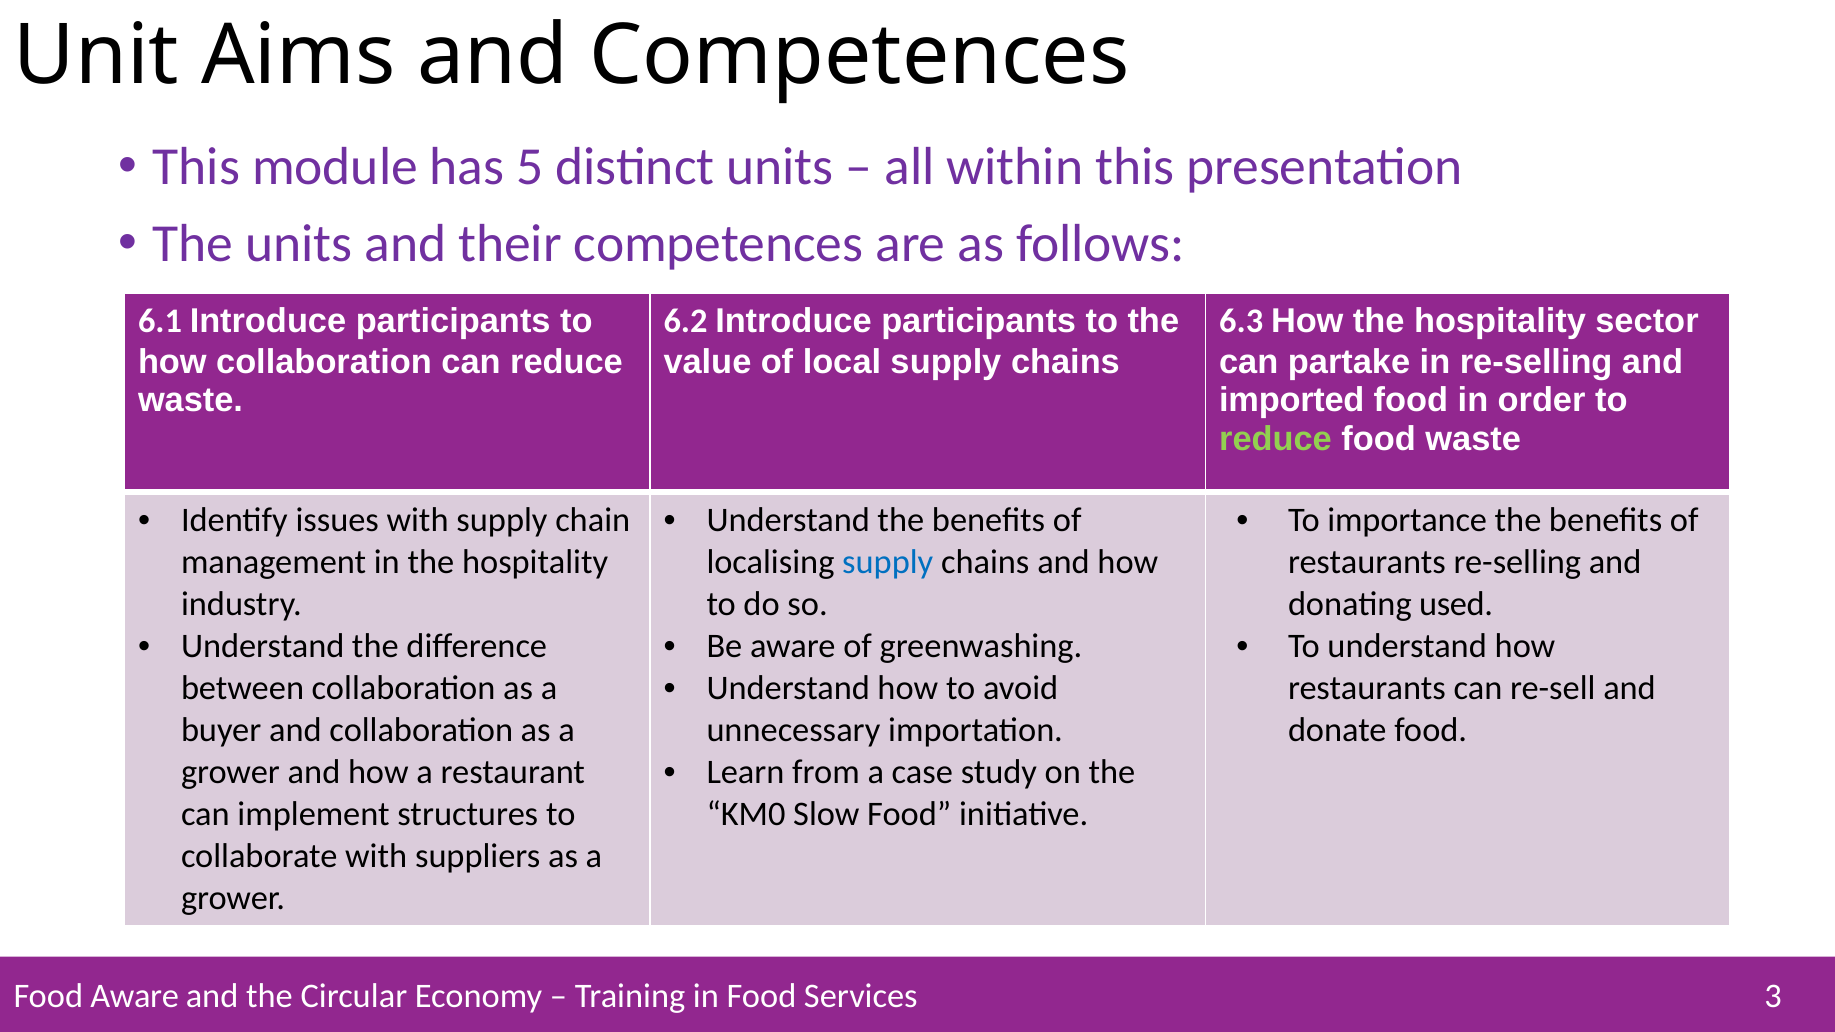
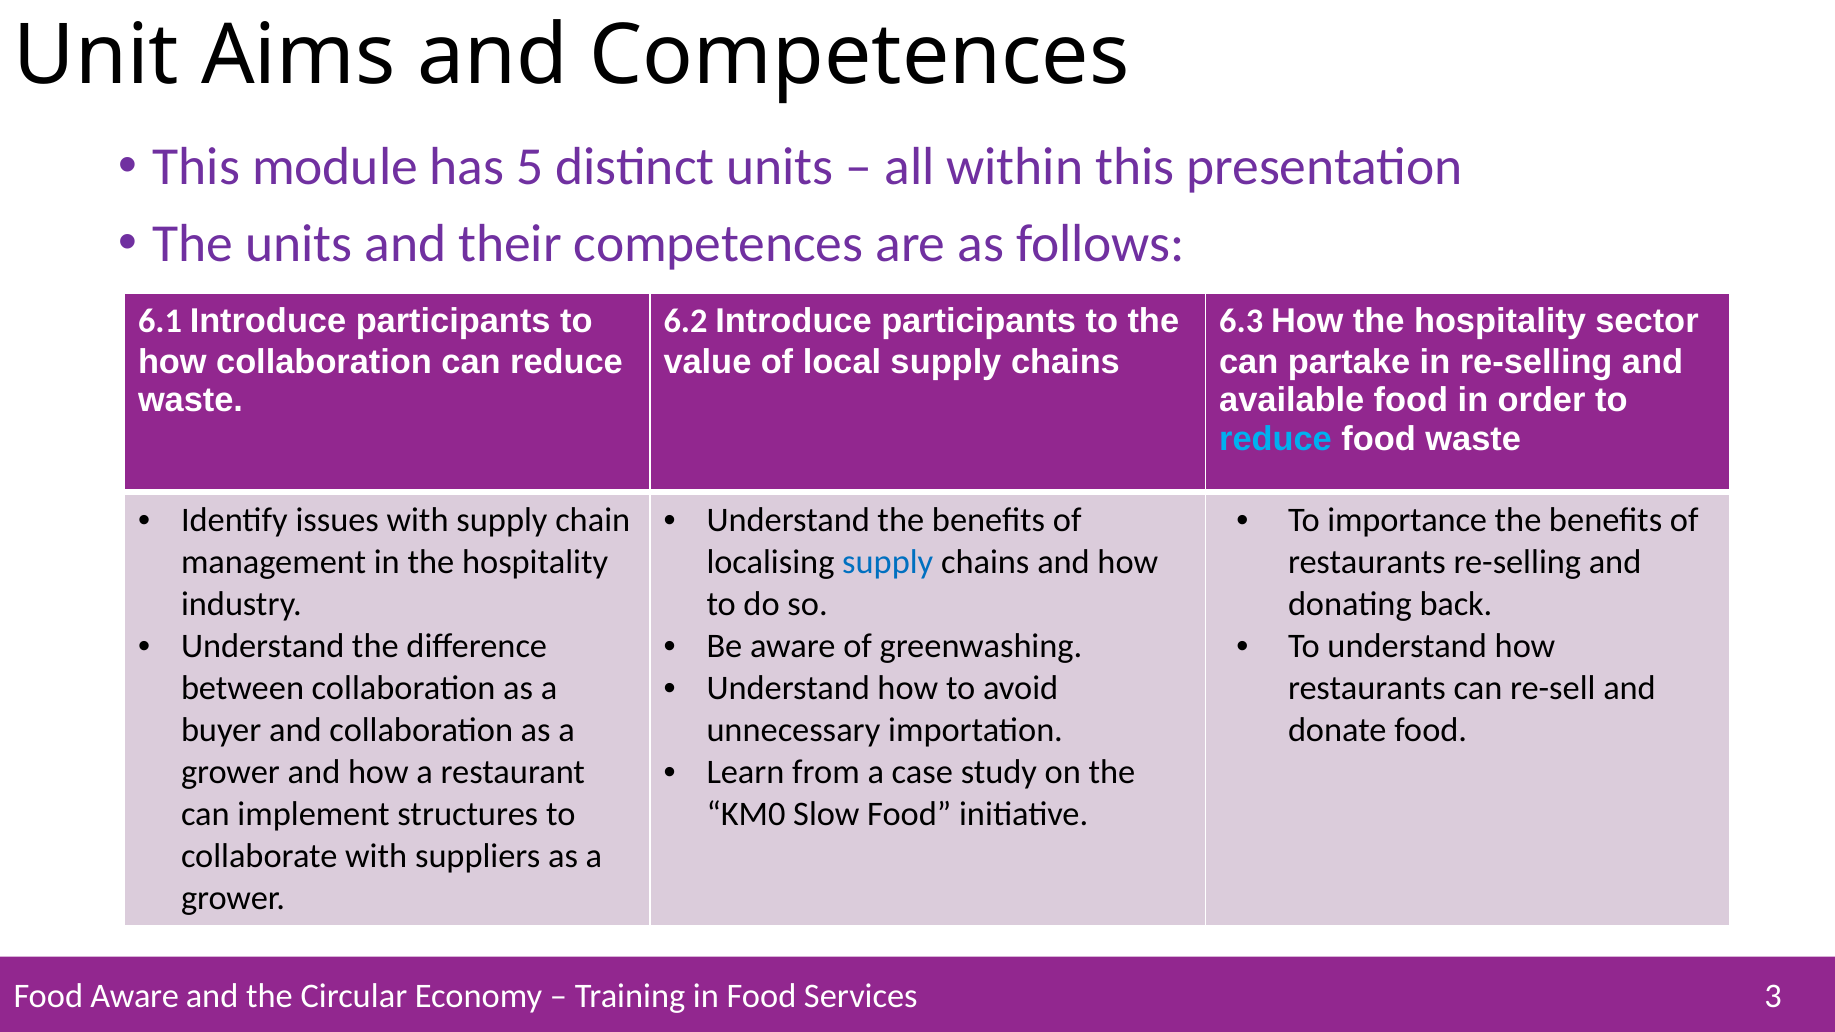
imported: imported -> available (1292, 401)
reduce colour: light green -> light blue (1276, 439)
used: used -> back (1456, 604)
